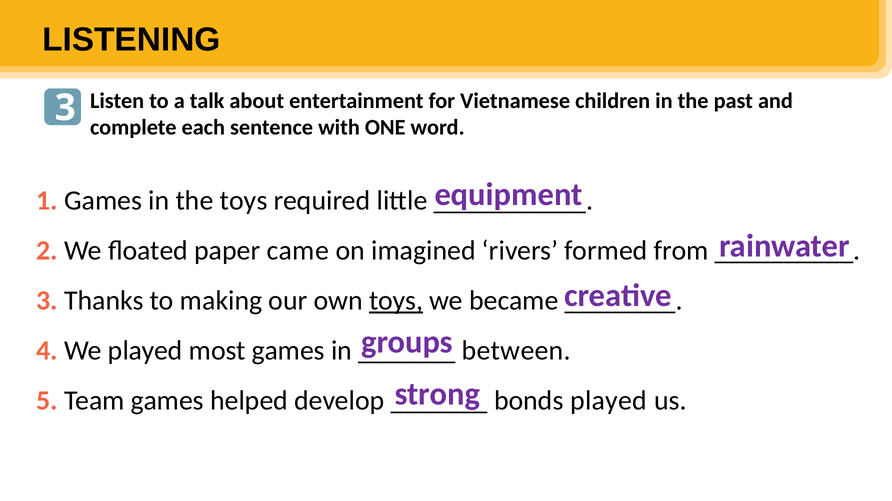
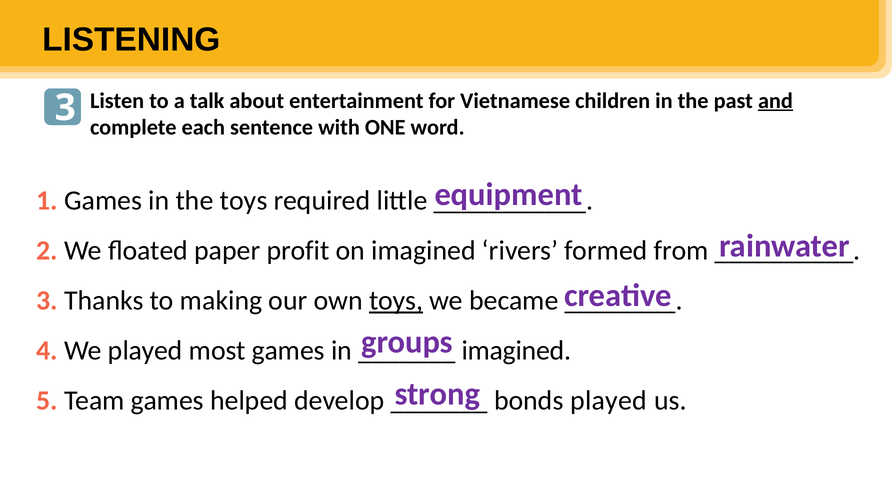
and underline: none -> present (775, 101)
came: came -> profit (298, 251)
between: between -> imagined (517, 351)
